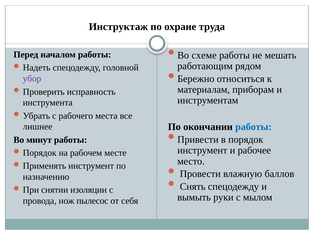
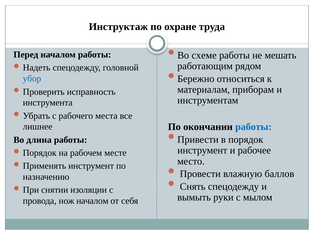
убор colour: purple -> blue (32, 79)
минут: минут -> длина (39, 140)
нож пылесос: пылесос -> началом (92, 201)
